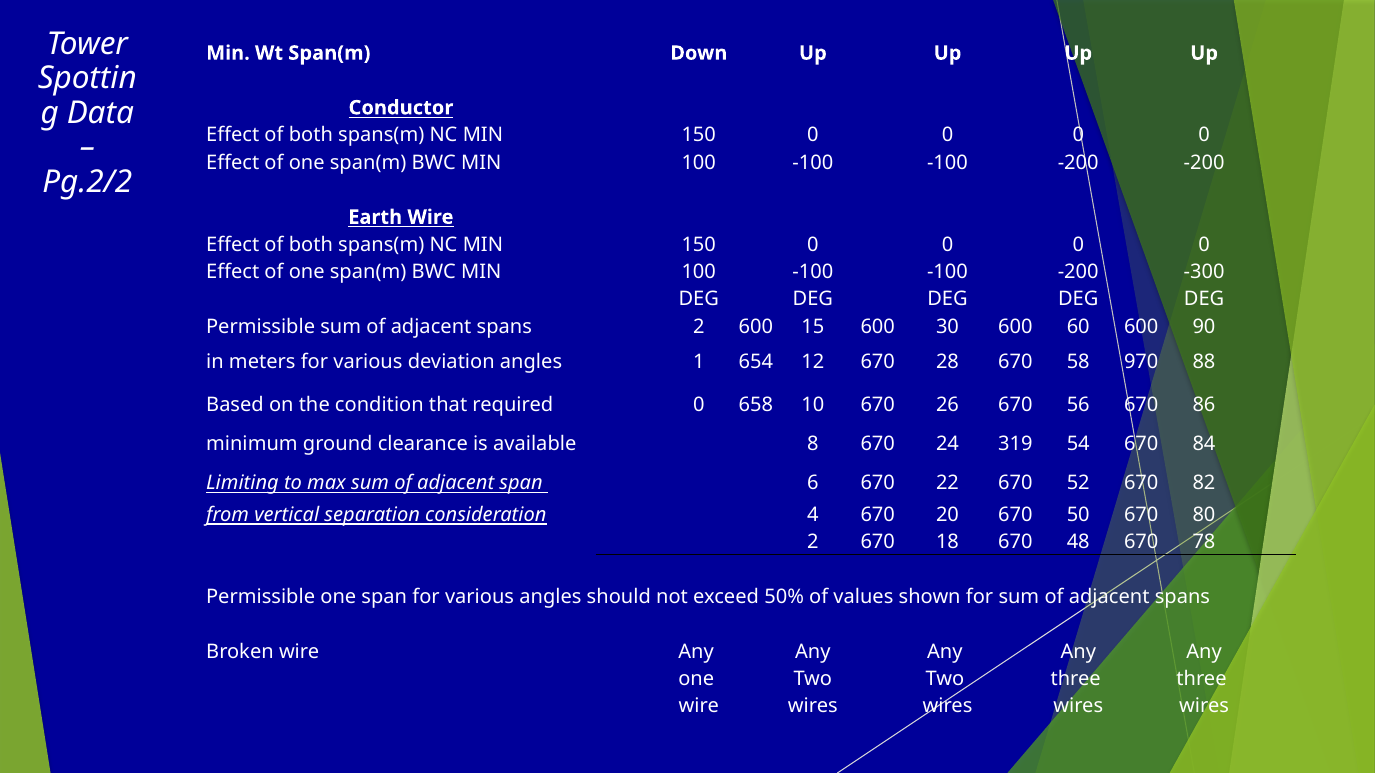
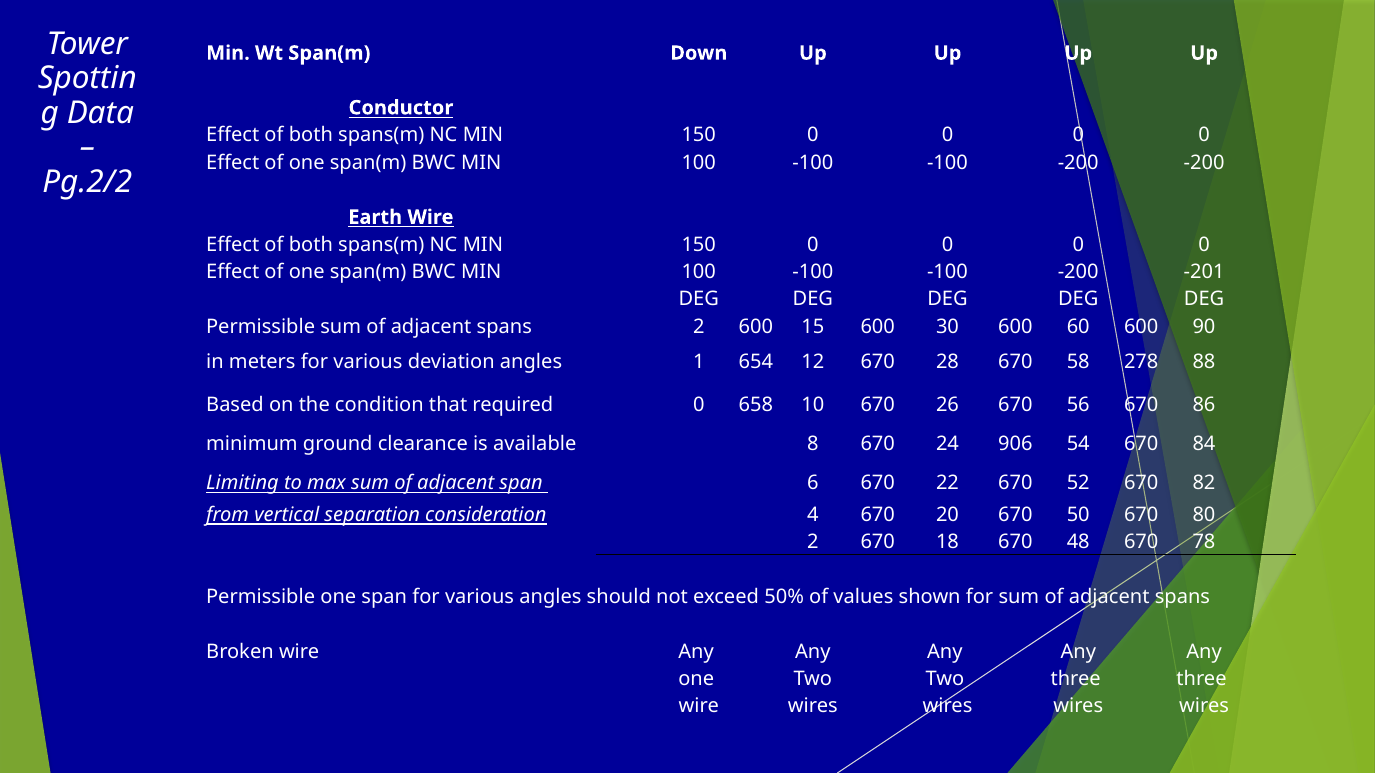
-300: -300 -> -201 (1204, 272)
970: 970 -> 278 (1141, 362)
319: 319 -> 906 (1015, 444)
